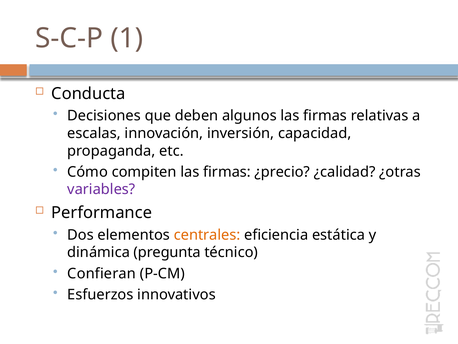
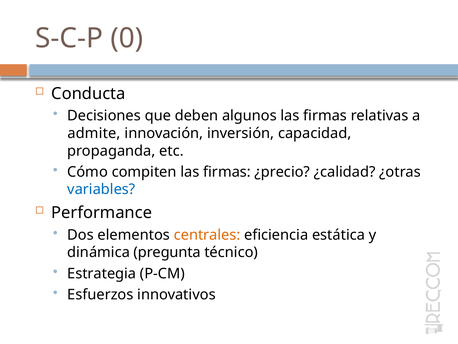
1: 1 -> 0 (127, 38)
escalas: escalas -> admite (94, 133)
variables colour: purple -> blue (101, 189)
Confieran: Confieran -> Estrategia (102, 273)
